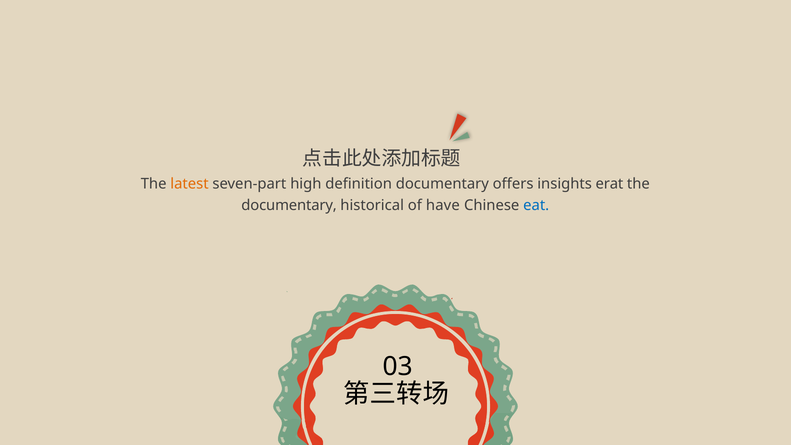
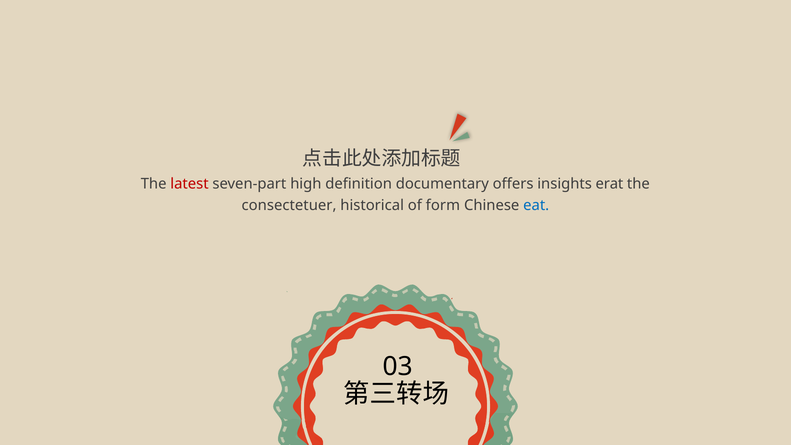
latest colour: orange -> red (189, 184)
documentary: documentary -> consectetuer (289, 205)
have: have -> form (443, 205)
